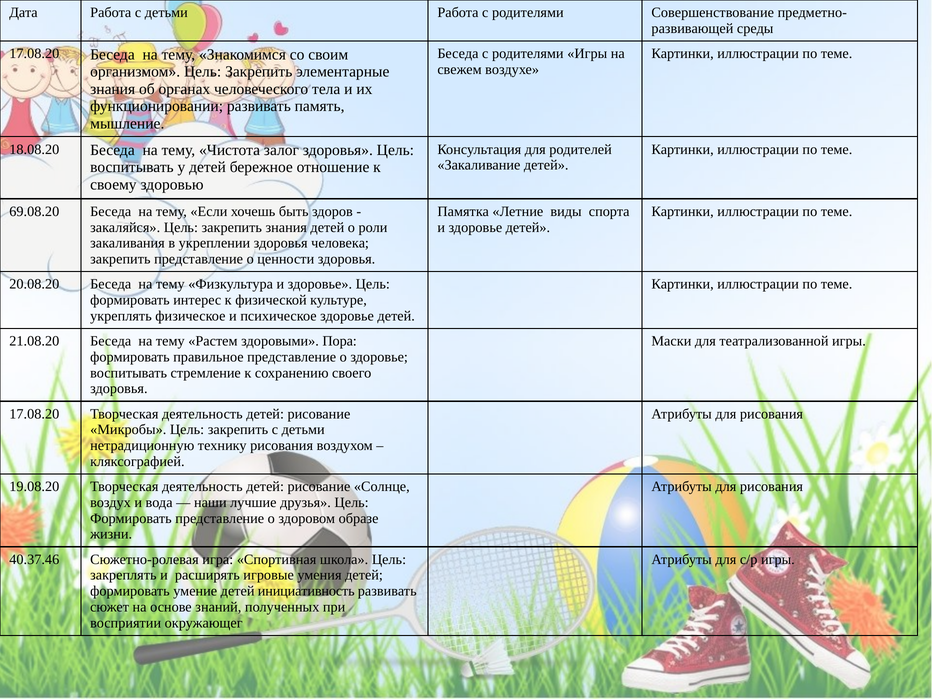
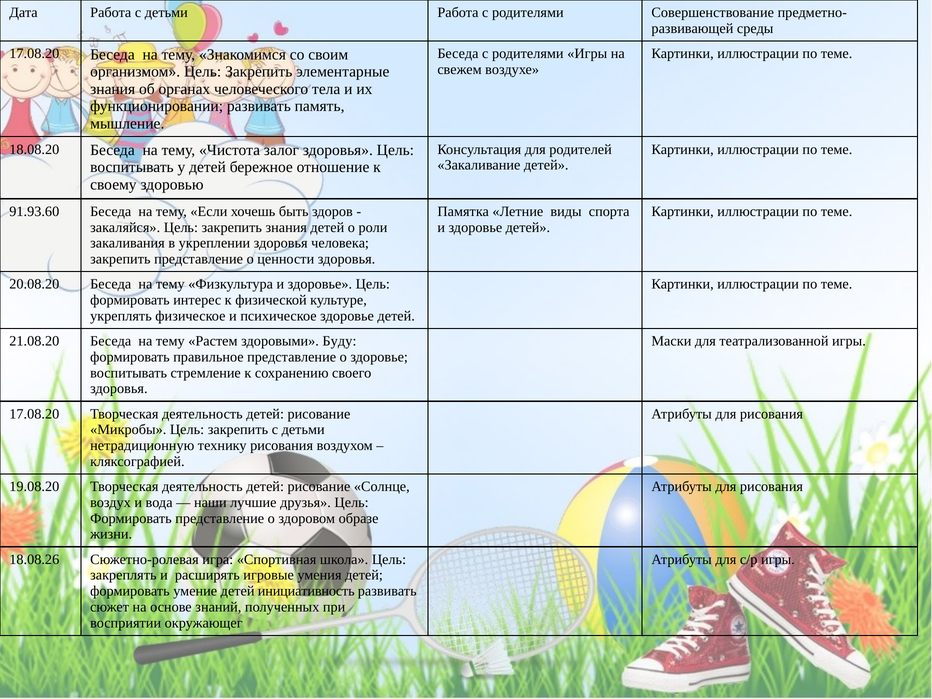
69.08.20: 69.08.20 -> 91.93.60 (34, 211)
Пора: Пора -> Буду (339, 341)
40.37.46: 40.37.46 -> 18.08.26 (34, 559)
